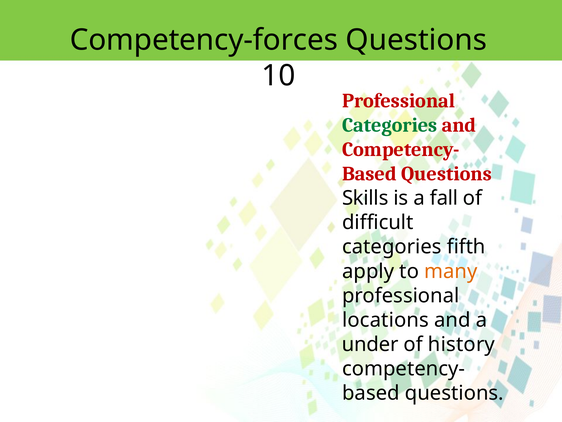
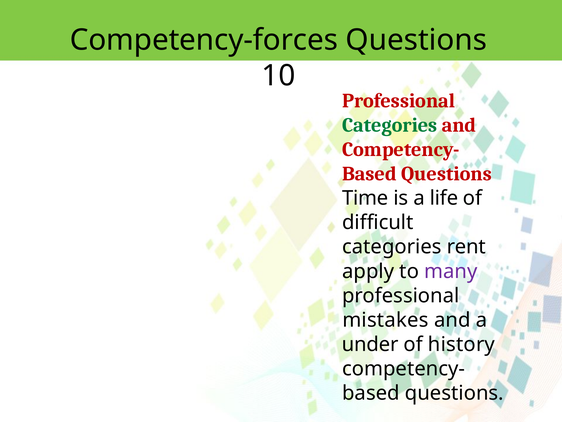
Skills: Skills -> Time (365, 198)
fall: fall -> life (444, 198)
fifth: fifth -> rent (466, 247)
many colour: orange -> purple (451, 271)
locations: locations -> mistakes (385, 320)
